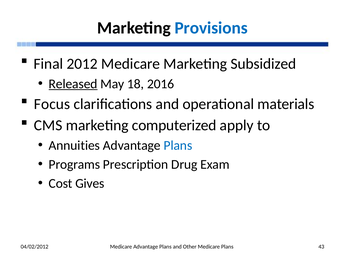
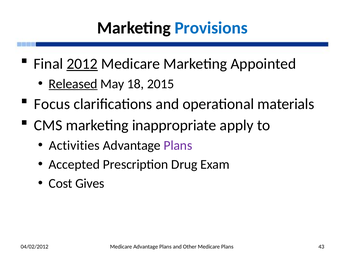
2012 underline: none -> present (82, 64)
Subsidized: Subsidized -> Appointed (263, 64)
2016: 2016 -> 2015 (161, 84)
computerized: computerized -> inappropriate (174, 125)
Annuities: Annuities -> Activities (74, 145)
Plans colour: blue -> purple (178, 145)
Programs: Programs -> Accepted (74, 164)
